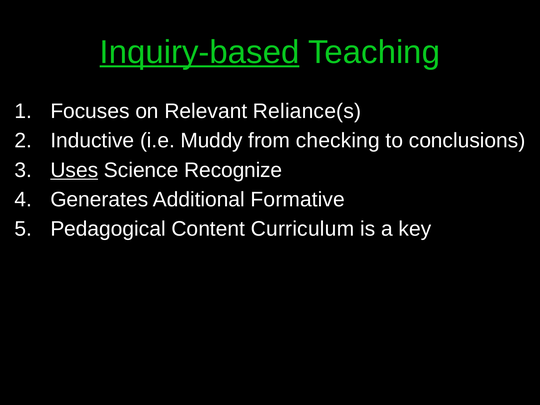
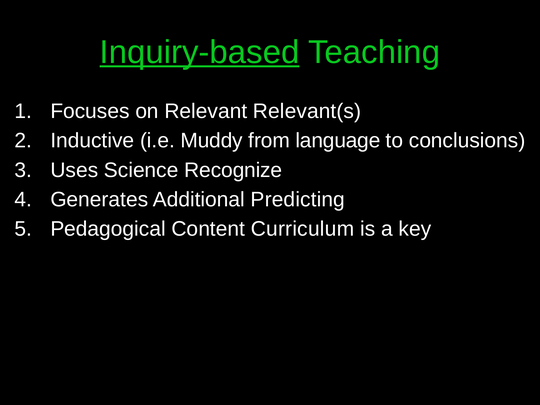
Reliance(s: Reliance(s -> Relevant(s (307, 111)
checking: checking -> language (338, 141)
Uses underline: present -> none (74, 170)
Formative: Formative -> Predicting (298, 200)
